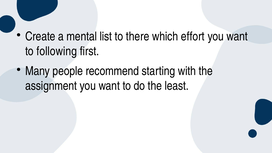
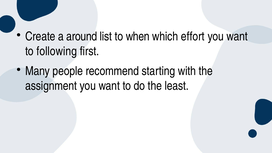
mental: mental -> around (82, 36)
there: there -> when (138, 36)
